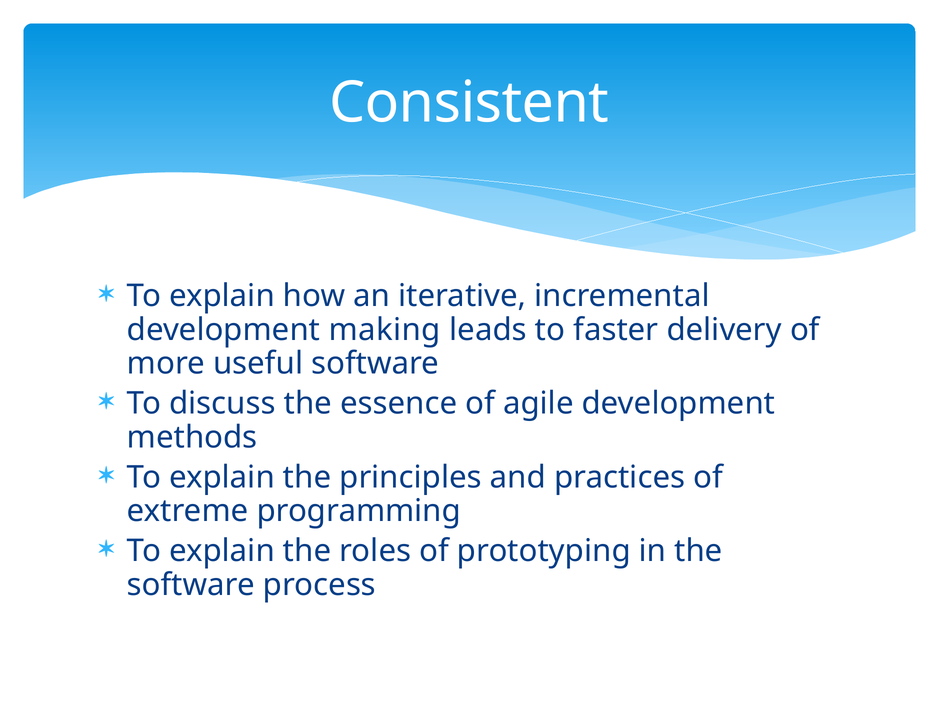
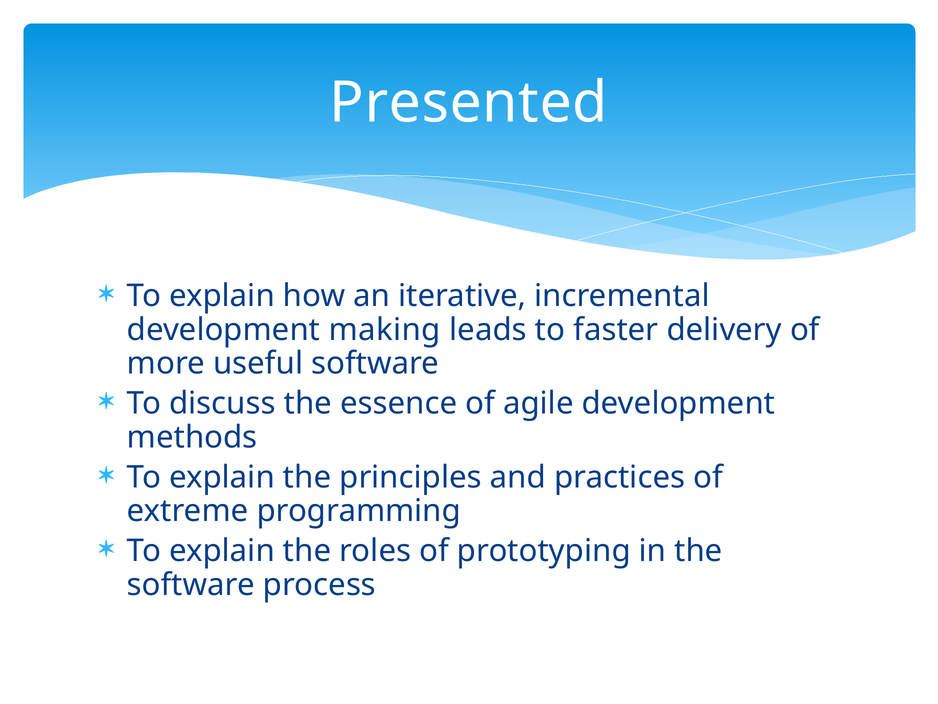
Consistent: Consistent -> Presented (469, 103)
